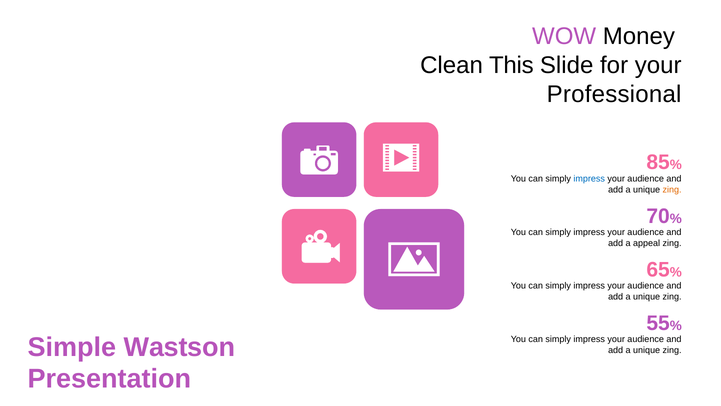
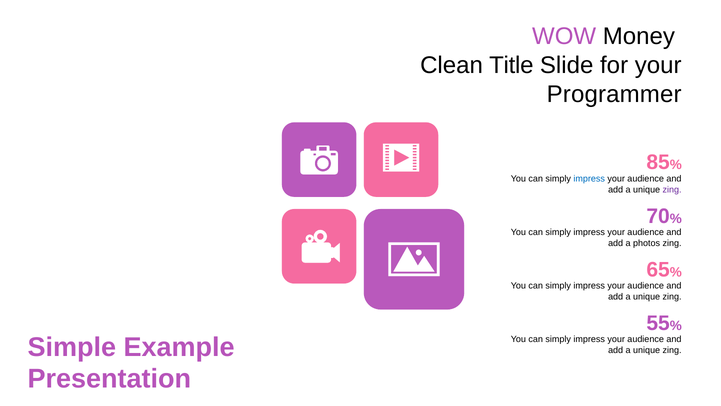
This: This -> Title (511, 65)
Professional: Professional -> Programmer (614, 94)
zing colour: orange -> purple (672, 189)
appeal: appeal -> photos (647, 243)
Wastson: Wastson -> Example (179, 347)
